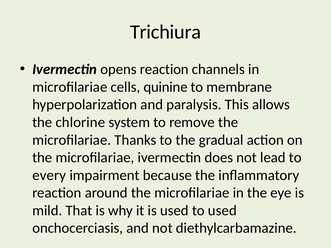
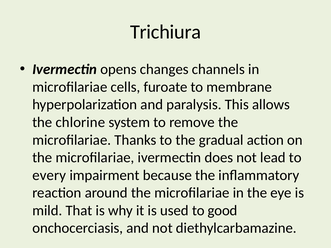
opens reaction: reaction -> changes (164, 69)
quinine: quinine -> furoate (166, 87)
to used: used -> good (223, 211)
